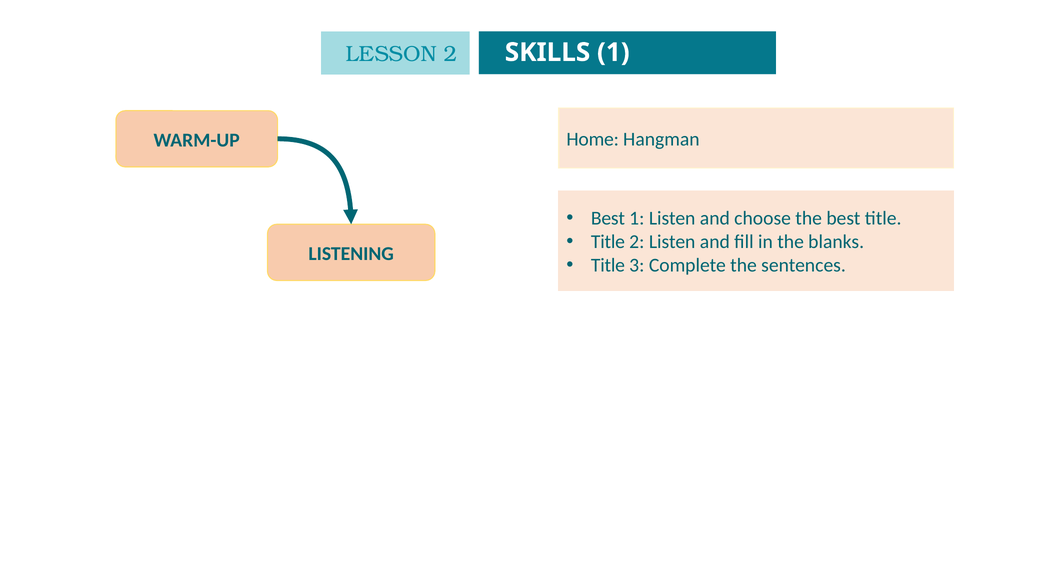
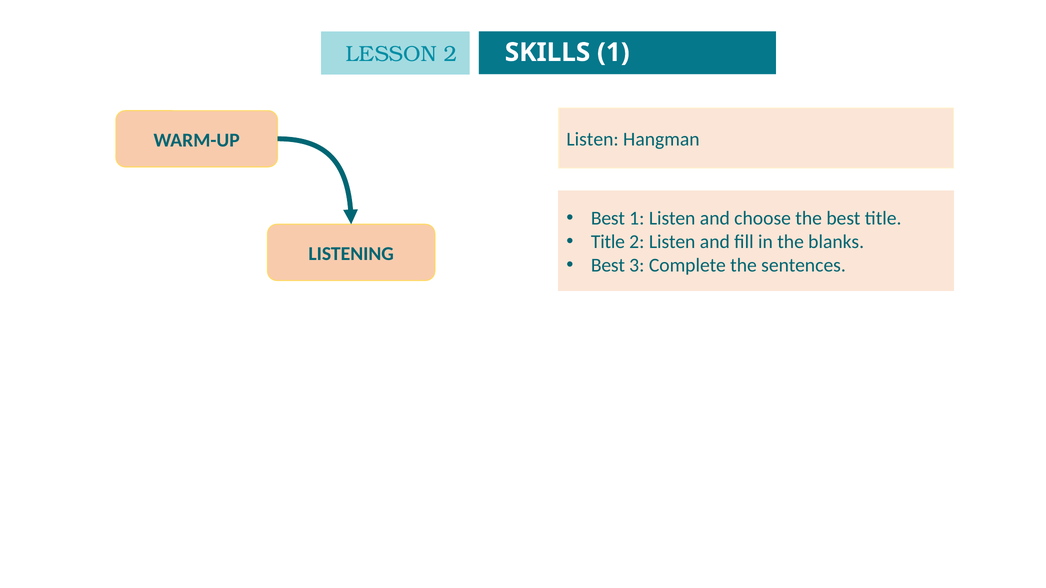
Home: Home -> Listen (593, 140)
Title: Title -> Best (608, 266)
